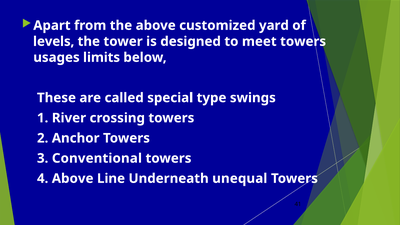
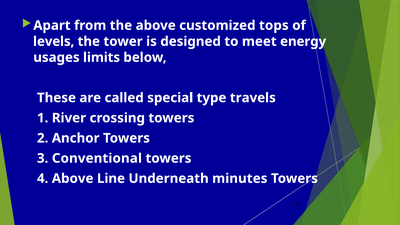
yard: yard -> tops (274, 25)
meet towers: towers -> energy (303, 41)
swings: swings -> travels (253, 98)
unequal: unequal -> minutes (240, 178)
